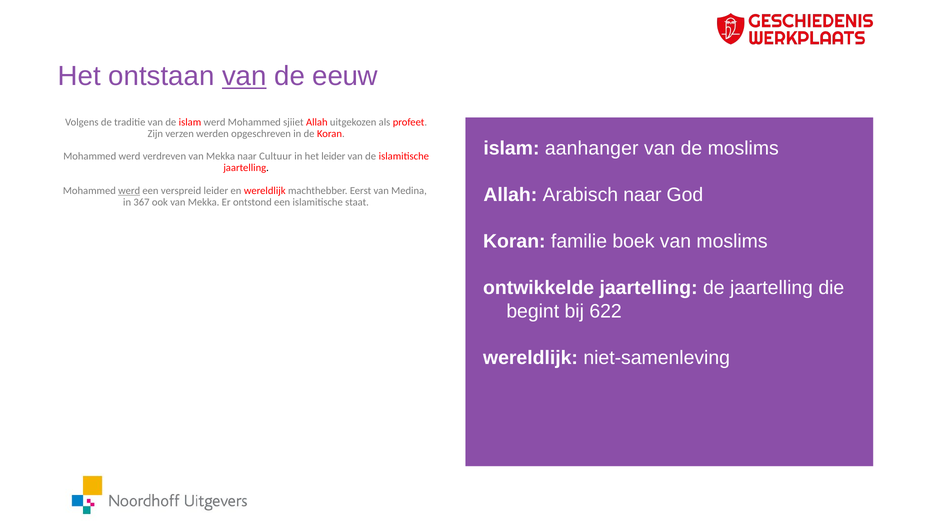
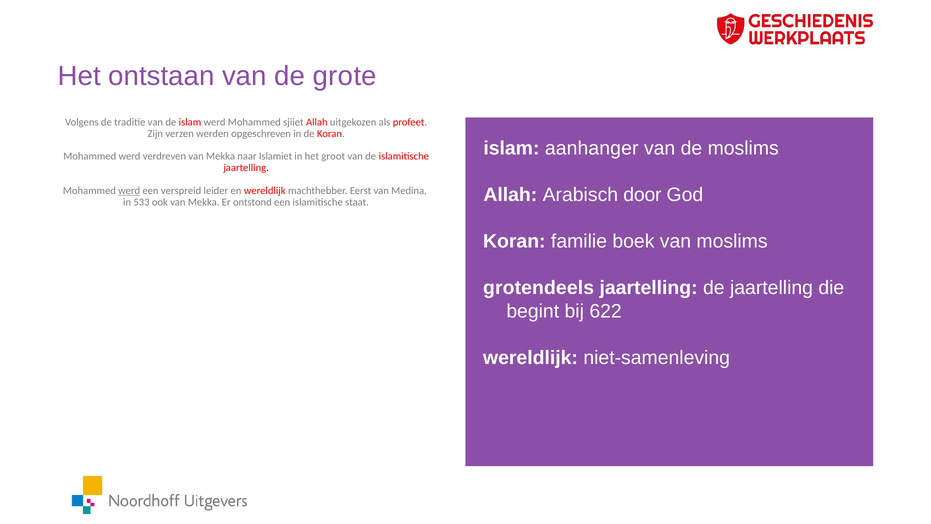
van underline: present -> none (244, 76)
eeuw: eeuw -> grote (345, 76)
Cultuur: Cultuur -> Islamiet (276, 156)
het leider: leider -> groot (333, 156)
Arabisch naar: naar -> door (642, 195)
367: 367 -> 533 (142, 202)
ontwikkelde: ontwikkelde -> grotendeels (539, 288)
